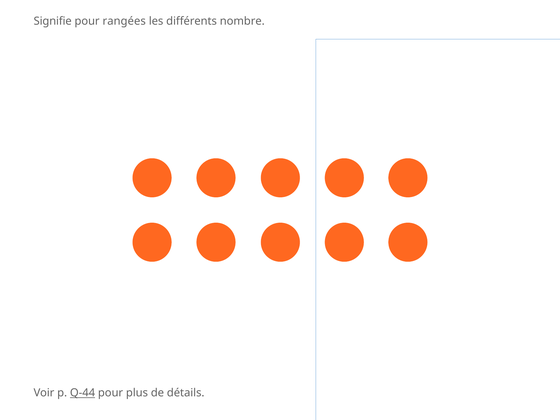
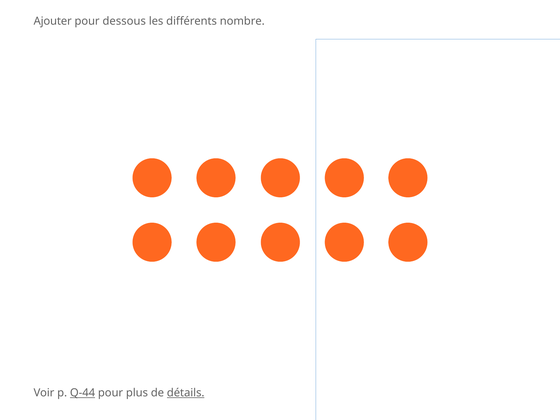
Signifie: Signifie -> Ajouter (53, 21)
rangées: rangées -> dessous (124, 21)
détails underline: none -> present (186, 393)
